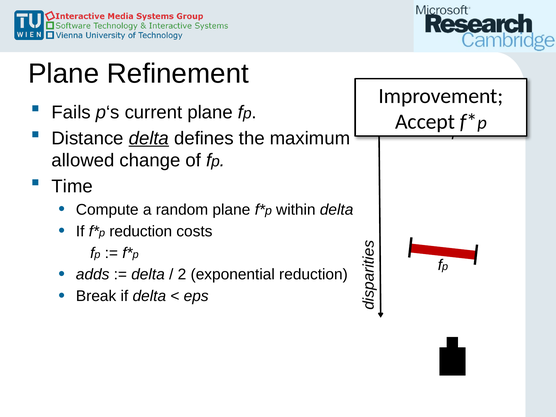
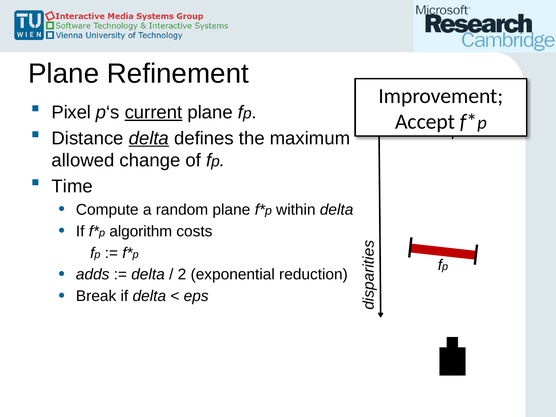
Fails: Fails -> Pixel (71, 112)
current underline: none -> present (154, 112)
p reduction: reduction -> algorithm (141, 231)
